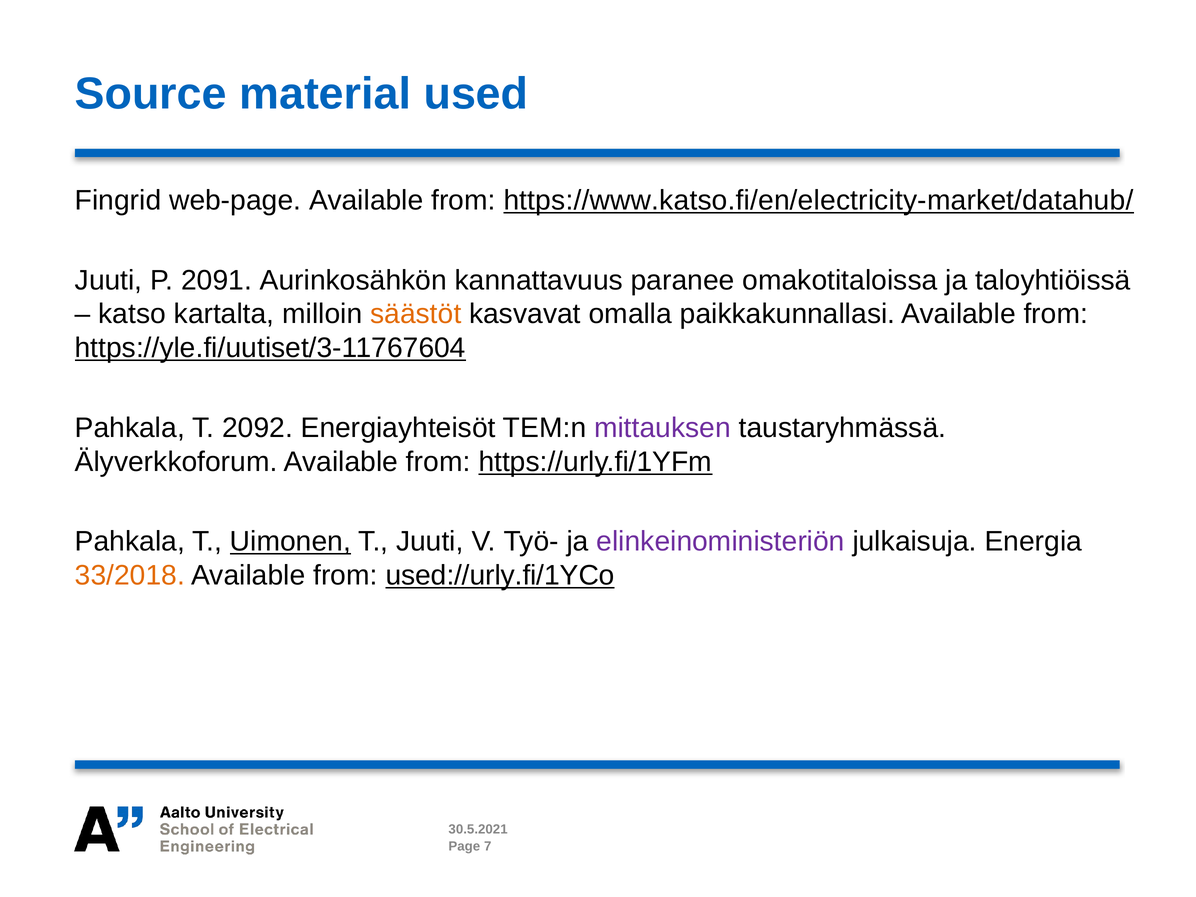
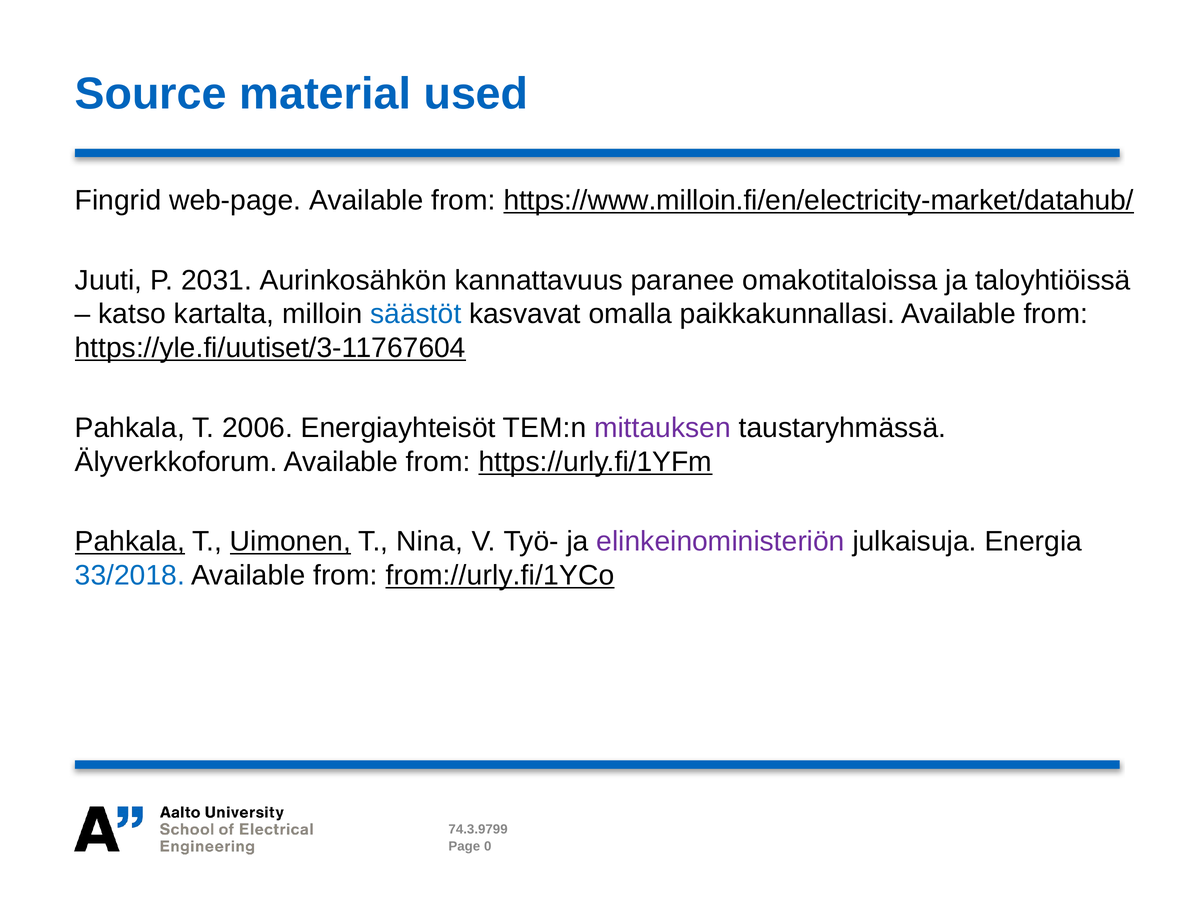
https://www.katso.fi/en/electricity-market/datahub/: https://www.katso.fi/en/electricity-market/datahub/ -> https://www.milloin.fi/en/electricity-market/datahub/ (819, 200)
2091: 2091 -> 2031 (217, 280)
säästöt colour: orange -> blue (416, 314)
2092: 2092 -> 2006 (257, 428)
Pahkala underline: none -> present (130, 541)
T Juuti: Juuti -> Nina (430, 541)
33/2018 colour: orange -> blue (130, 575)
used://urly.fi/1YCo: used://urly.fi/1YCo -> from://urly.fi/1YCo (500, 575)
30.5.2021: 30.5.2021 -> 74.3.9799 (478, 829)
7: 7 -> 0 (488, 846)
